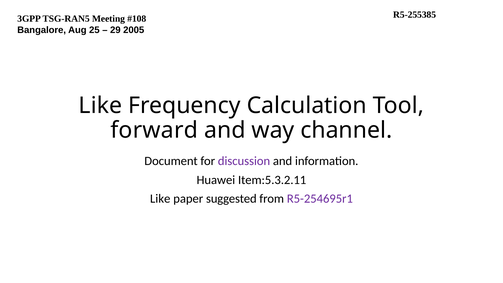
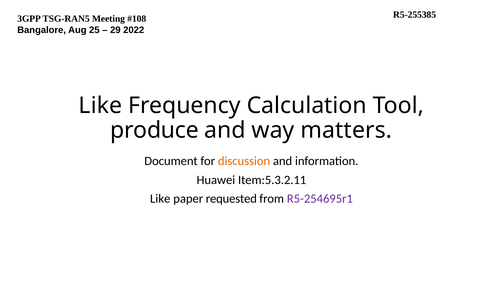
2005: 2005 -> 2022 (134, 30)
forward: forward -> produce (154, 130)
channel: channel -> matters (346, 130)
discussion colour: purple -> orange (244, 161)
suggested: suggested -> requested (231, 199)
